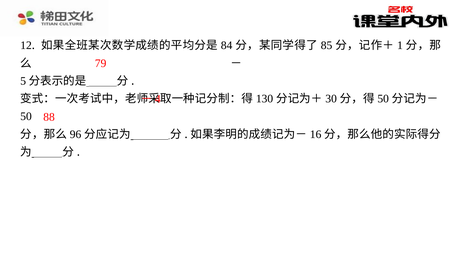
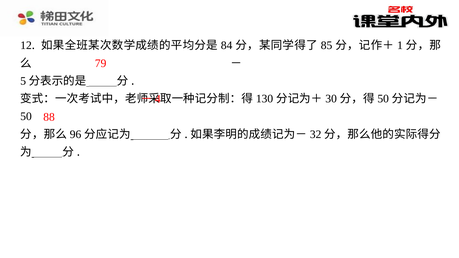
16: 16 -> 32 (316, 134)
